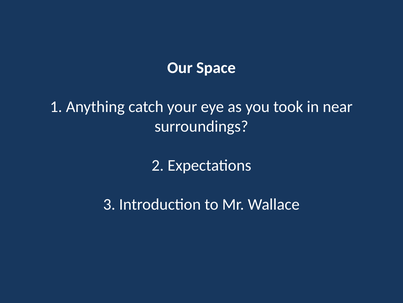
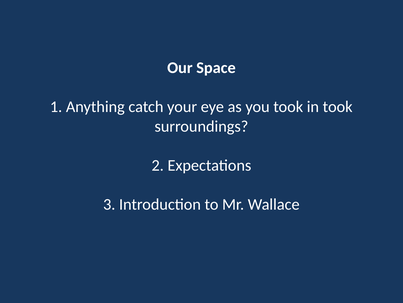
in near: near -> took (338, 107)
